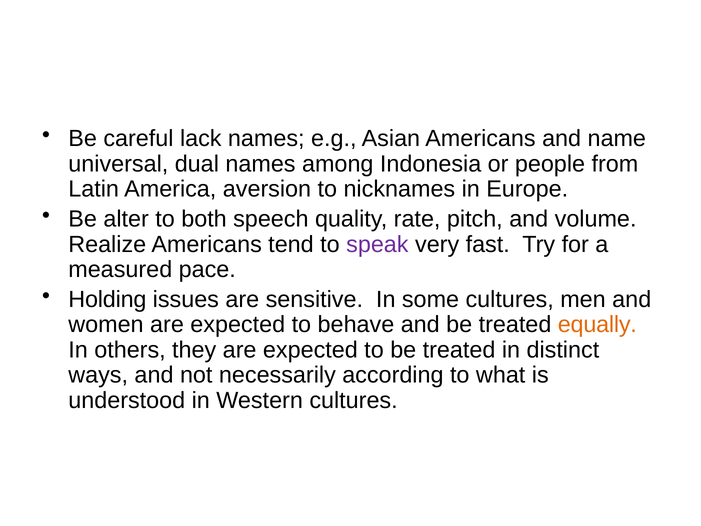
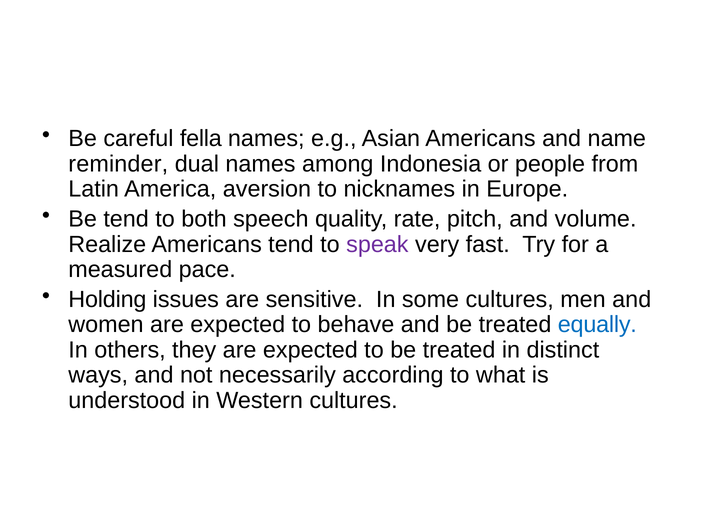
lack: lack -> fella (201, 139)
universal: universal -> reminder (118, 164)
Be alter: alter -> tend (126, 219)
equally colour: orange -> blue (597, 325)
